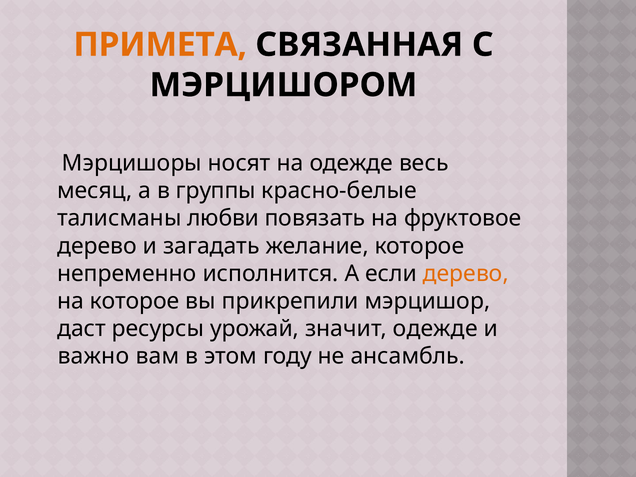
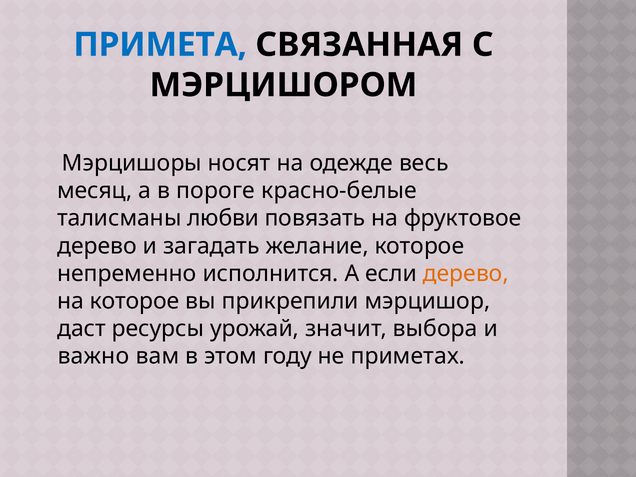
ПРИМЕТА colour: orange -> blue (160, 45)
группы: группы -> пороге (216, 191)
значит одежде: одежде -> выбора (435, 329)
ансамбль: ансамбль -> приметах (408, 356)
